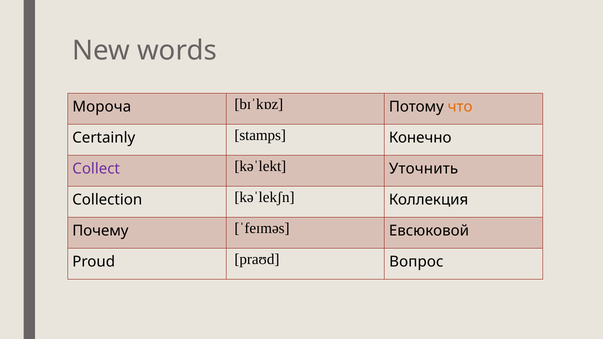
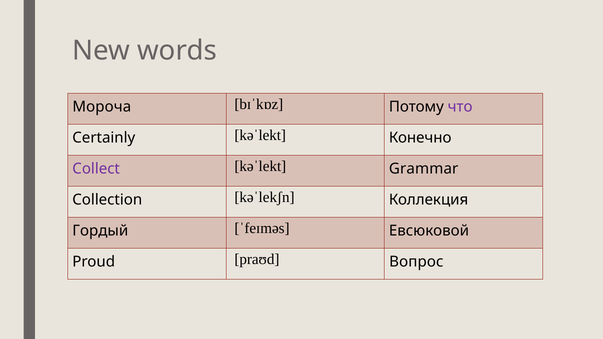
что colour: orange -> purple (460, 107)
Certainly stamps: stamps -> kəˈlekt (260, 135)
Уточнить: Уточнить -> Grammar (424, 169)
Почему: Почему -> Гордый (100, 231)
